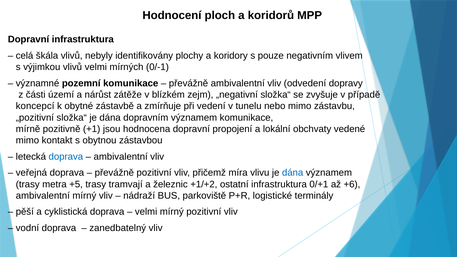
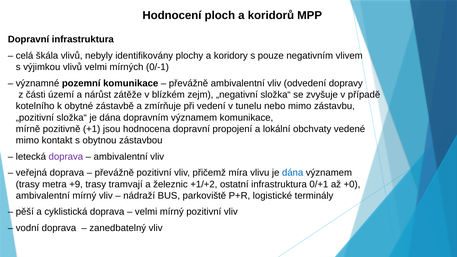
koncepcí: koncepcí -> kotelního (35, 106)
doprava colour: blue -> purple (66, 157)
+5: +5 -> +9 (76, 184)
+6: +6 -> +0 (352, 184)
